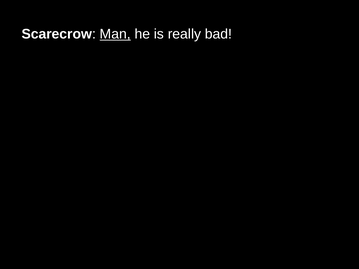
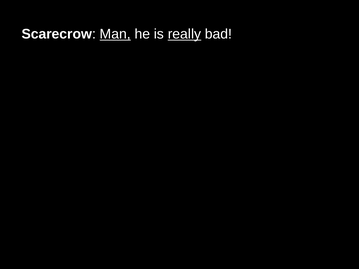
really underline: none -> present (184, 34)
